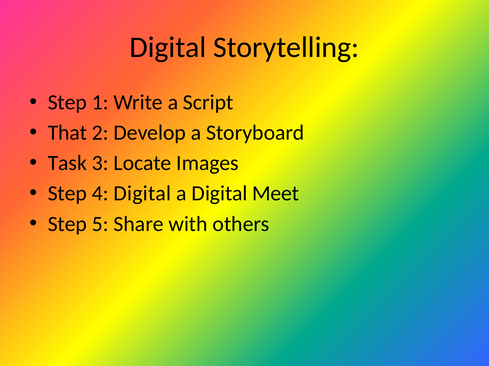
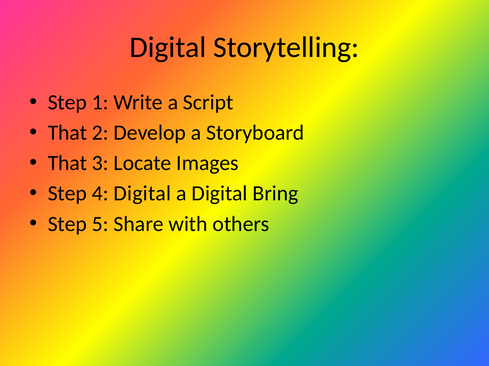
Task: Task -> That (67, 163)
Meet: Meet -> Bring (276, 194)
